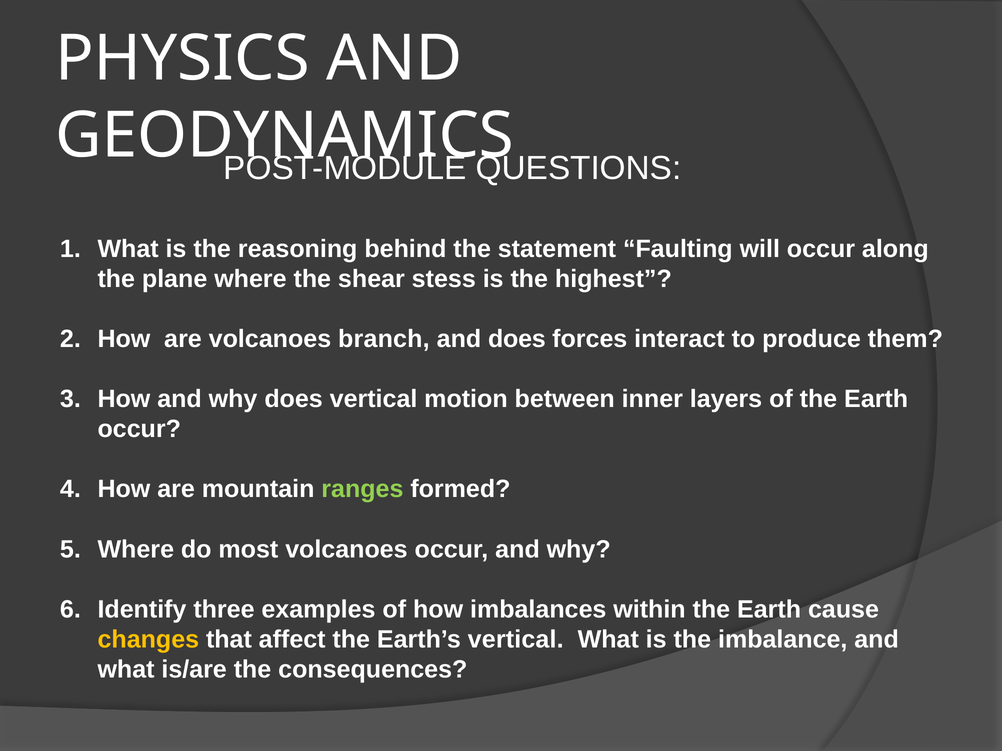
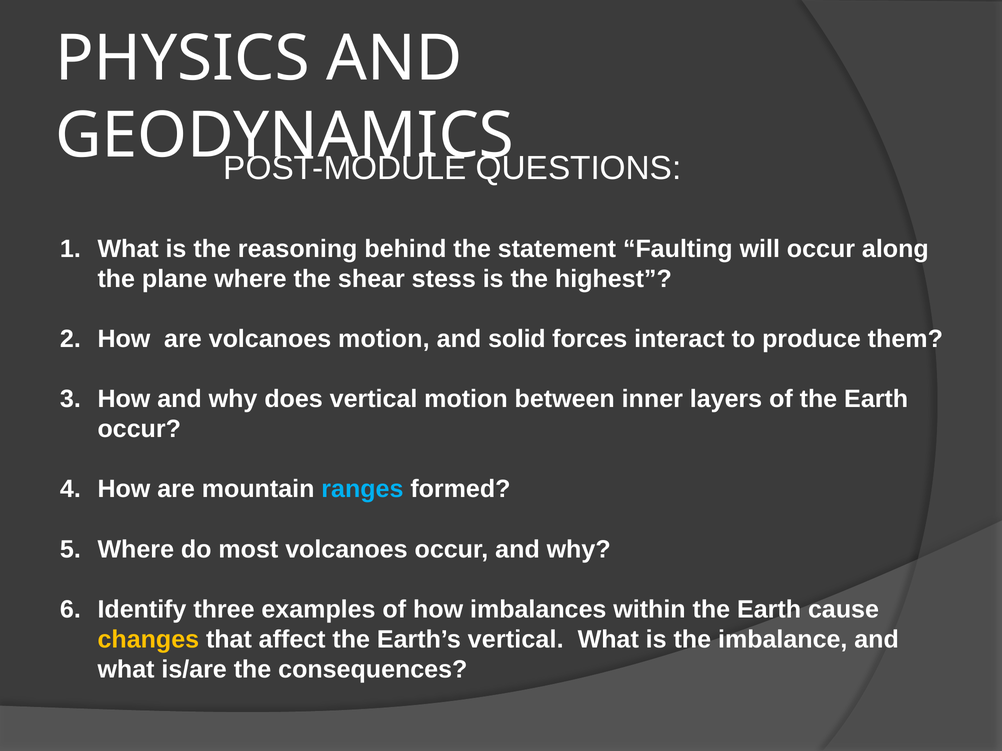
volcanoes branch: branch -> motion (384, 339)
and does: does -> solid (517, 339)
ranges colour: light green -> light blue (362, 489)
